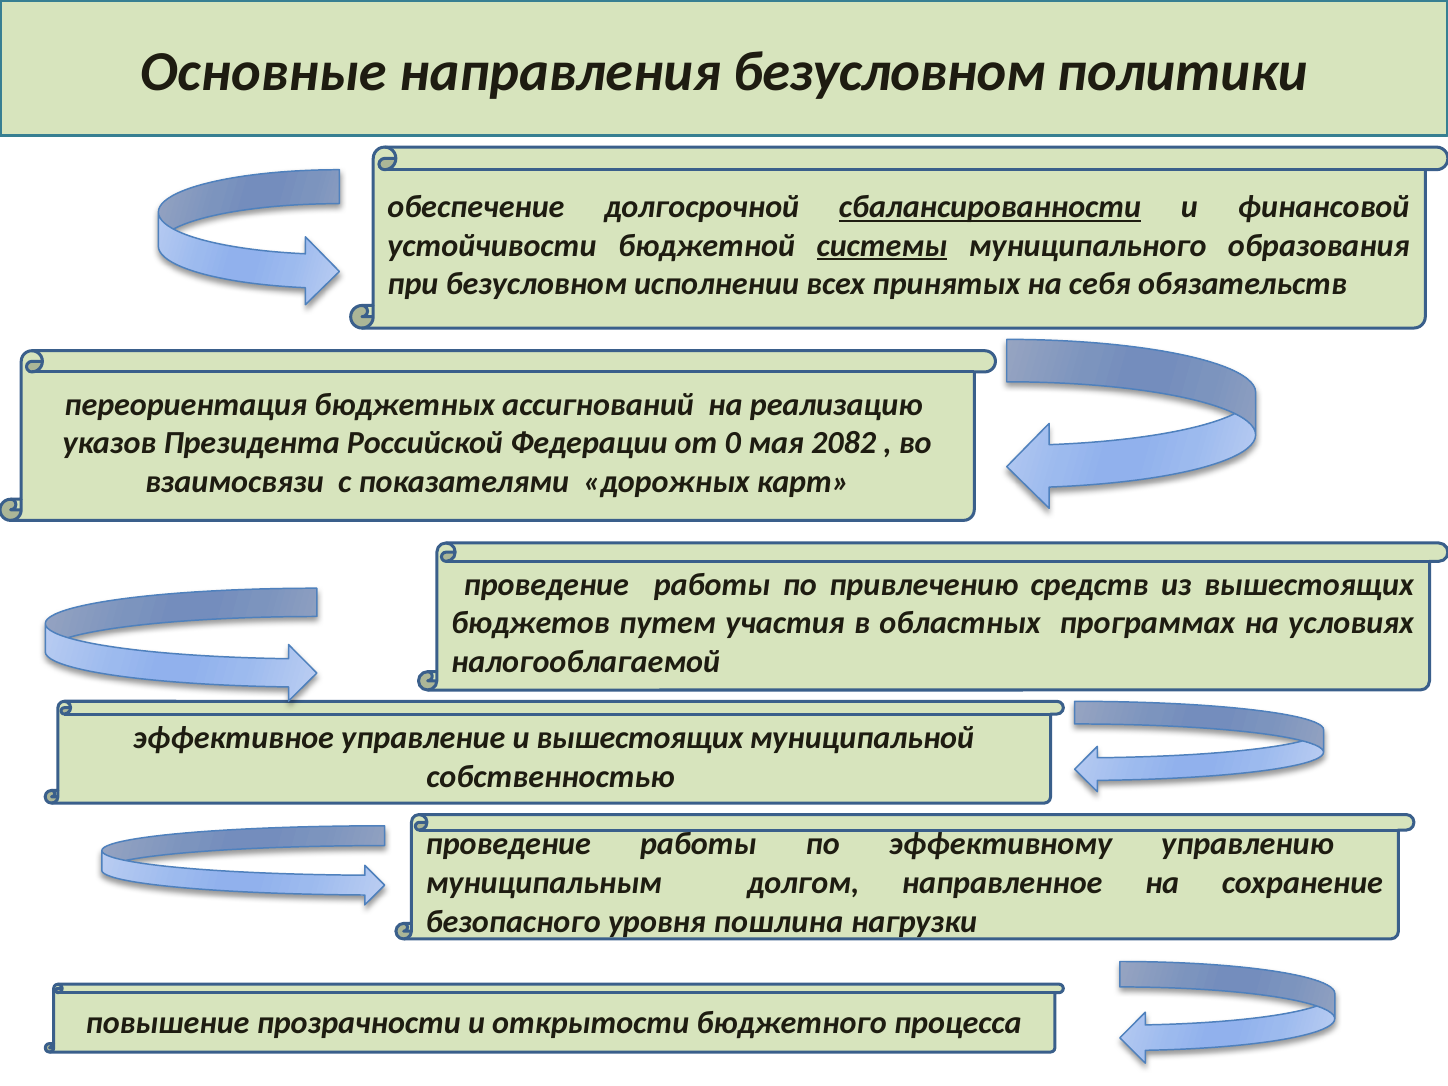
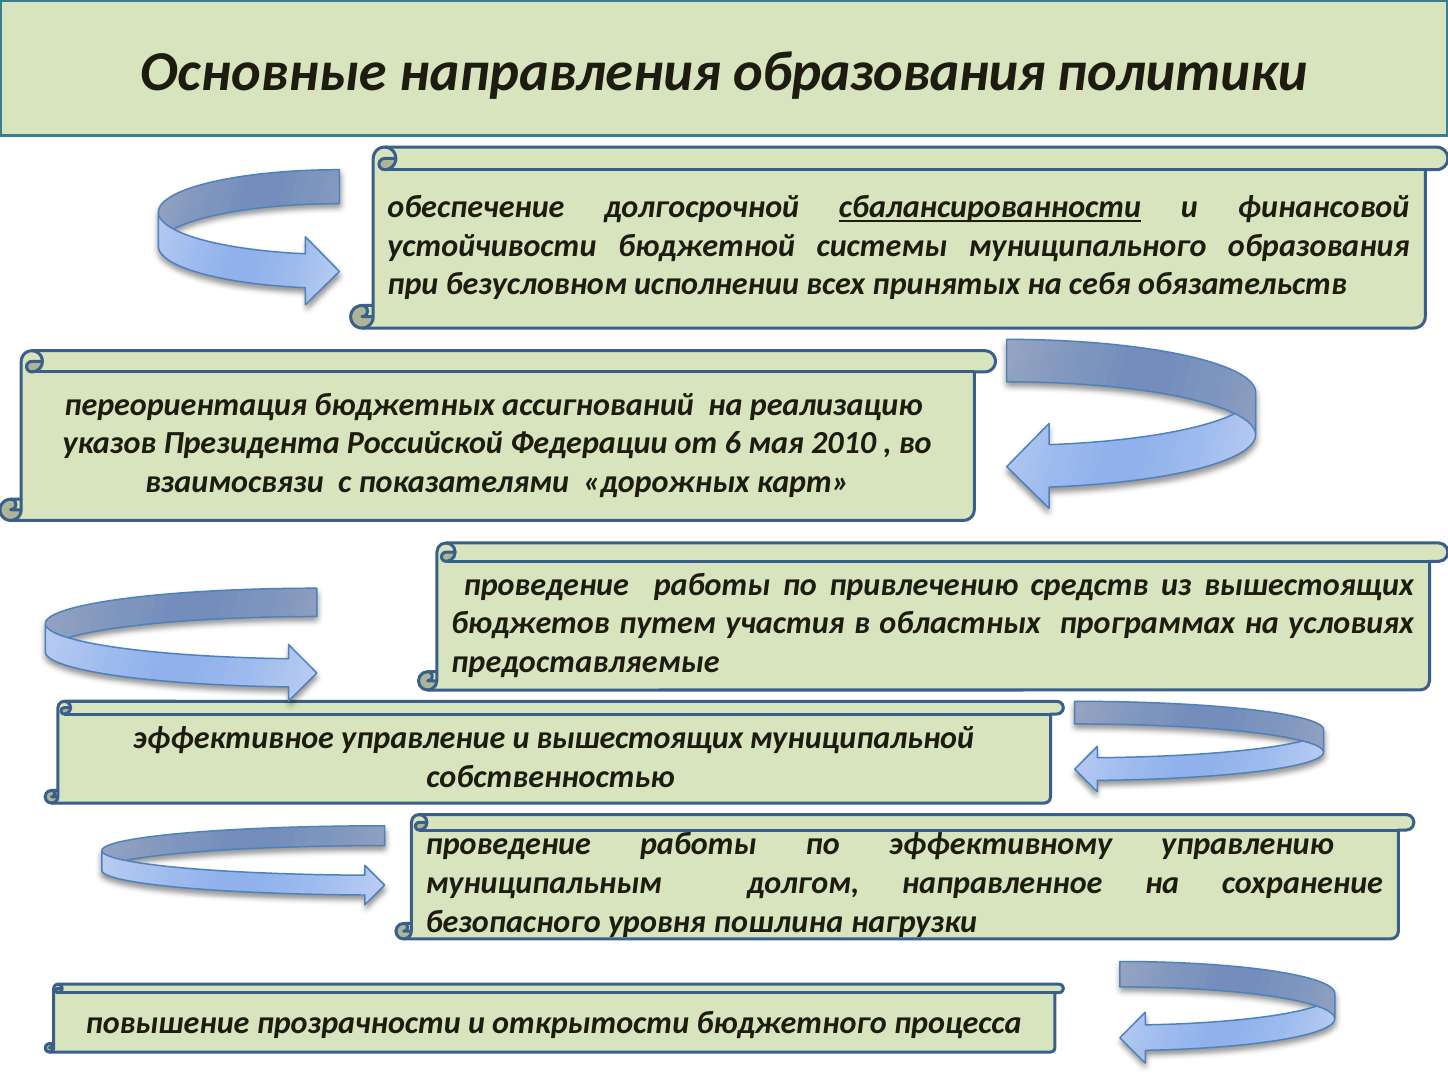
направления безусловном: безусловном -> образования (889, 72)
системы underline: present -> none (882, 245)
0: 0 -> 6 (733, 443)
2082: 2082 -> 2010 (844, 443)
налогооблагаемой: налогооблагаемой -> предоставляемые (585, 662)
